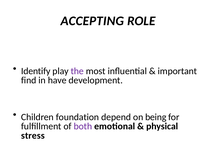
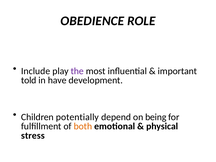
ACCEPTING: ACCEPTING -> OBEDIENCE (92, 21)
Identify: Identify -> Include (36, 71)
find: find -> told (29, 80)
foundation: foundation -> potentially (77, 117)
both colour: purple -> orange (83, 126)
